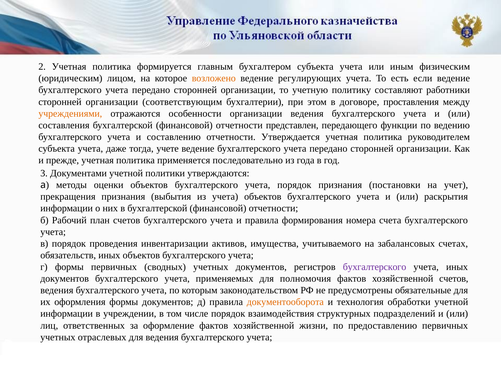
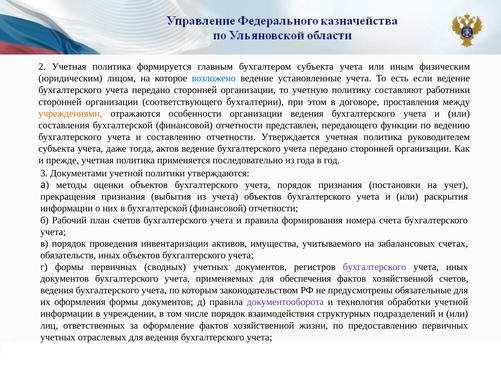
возложено colour: orange -> blue (214, 78)
регулирующих: регулирующих -> установленные (310, 78)
соответствующим: соответствующим -> соответствующего (182, 102)
учете: учете -> актов (168, 149)
полномочия: полномочия -> обеспечения (306, 278)
документооборота colour: orange -> purple (285, 302)
